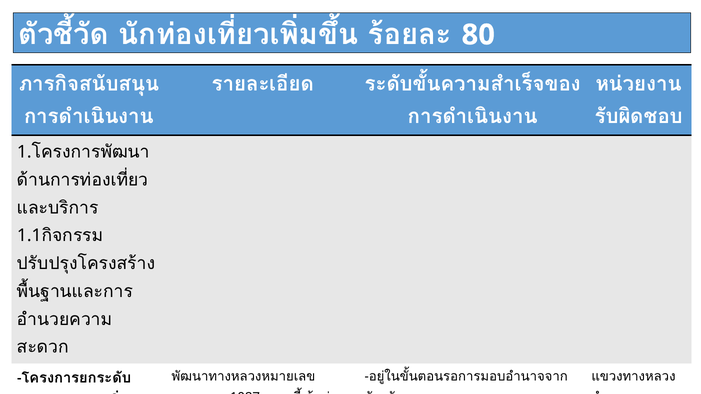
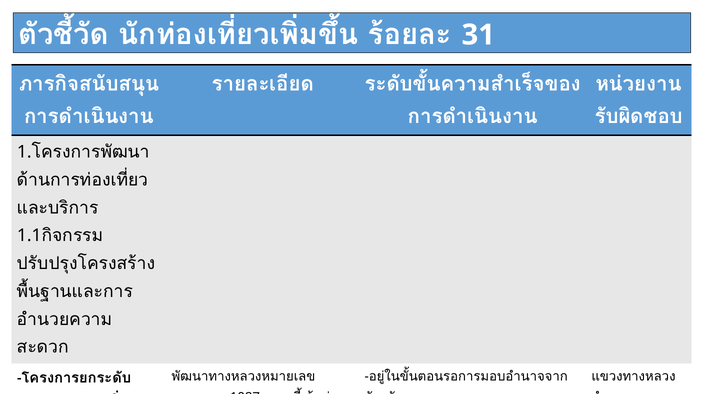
80: 80 -> 31 (478, 35)
